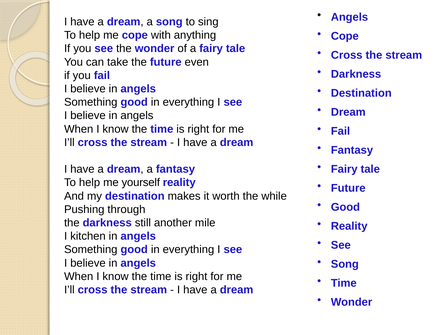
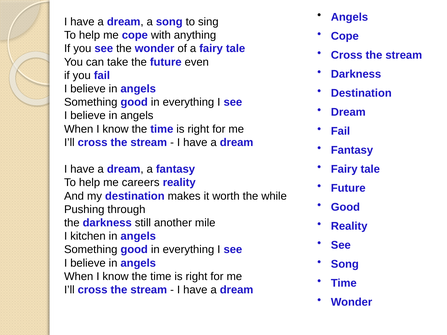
yourself: yourself -> careers (141, 183)
